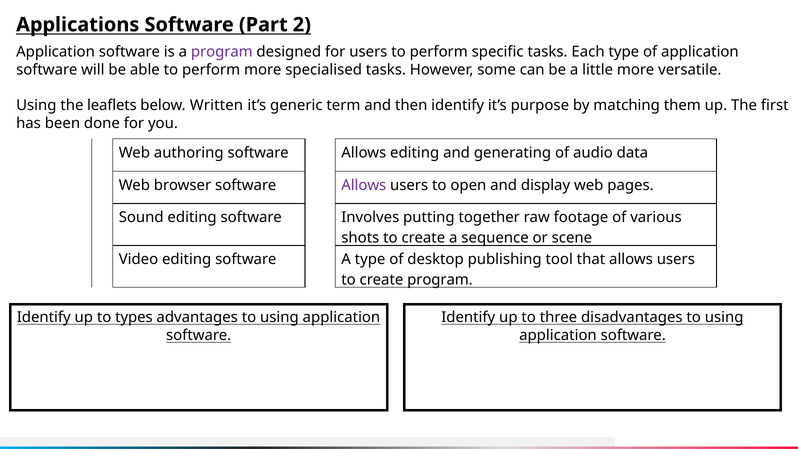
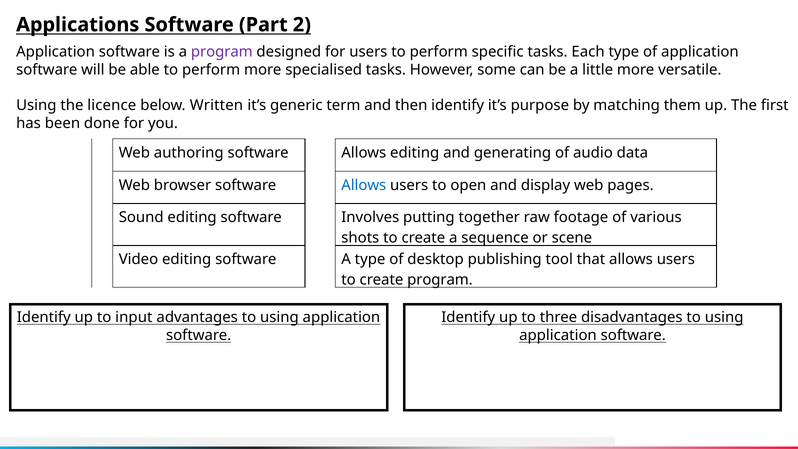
leaflets: leaflets -> licence (112, 105)
Allows colour: purple -> blue (364, 185)
types: types -> input (134, 317)
